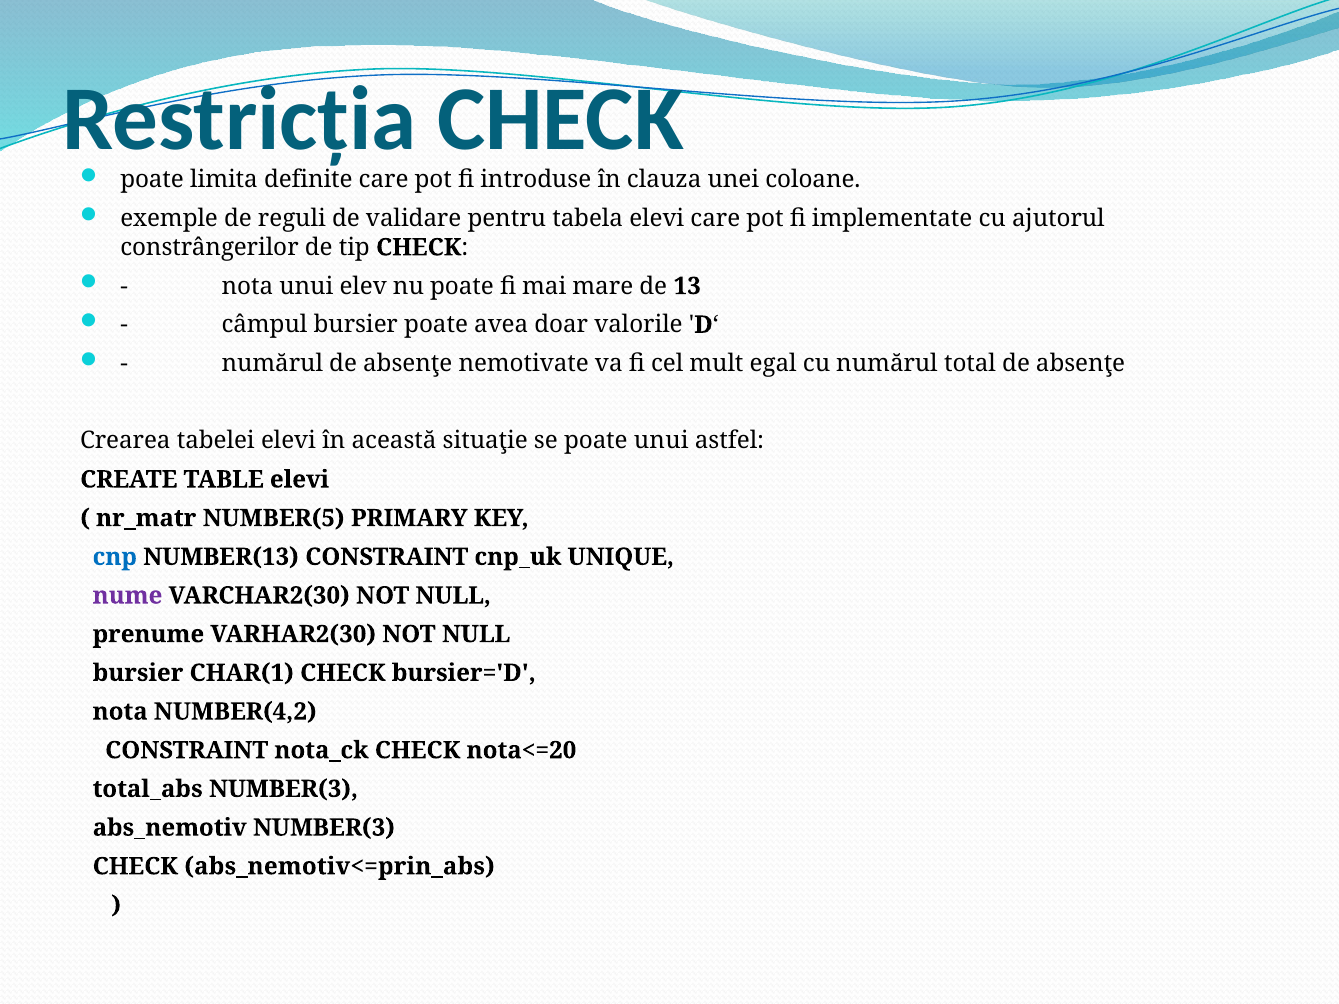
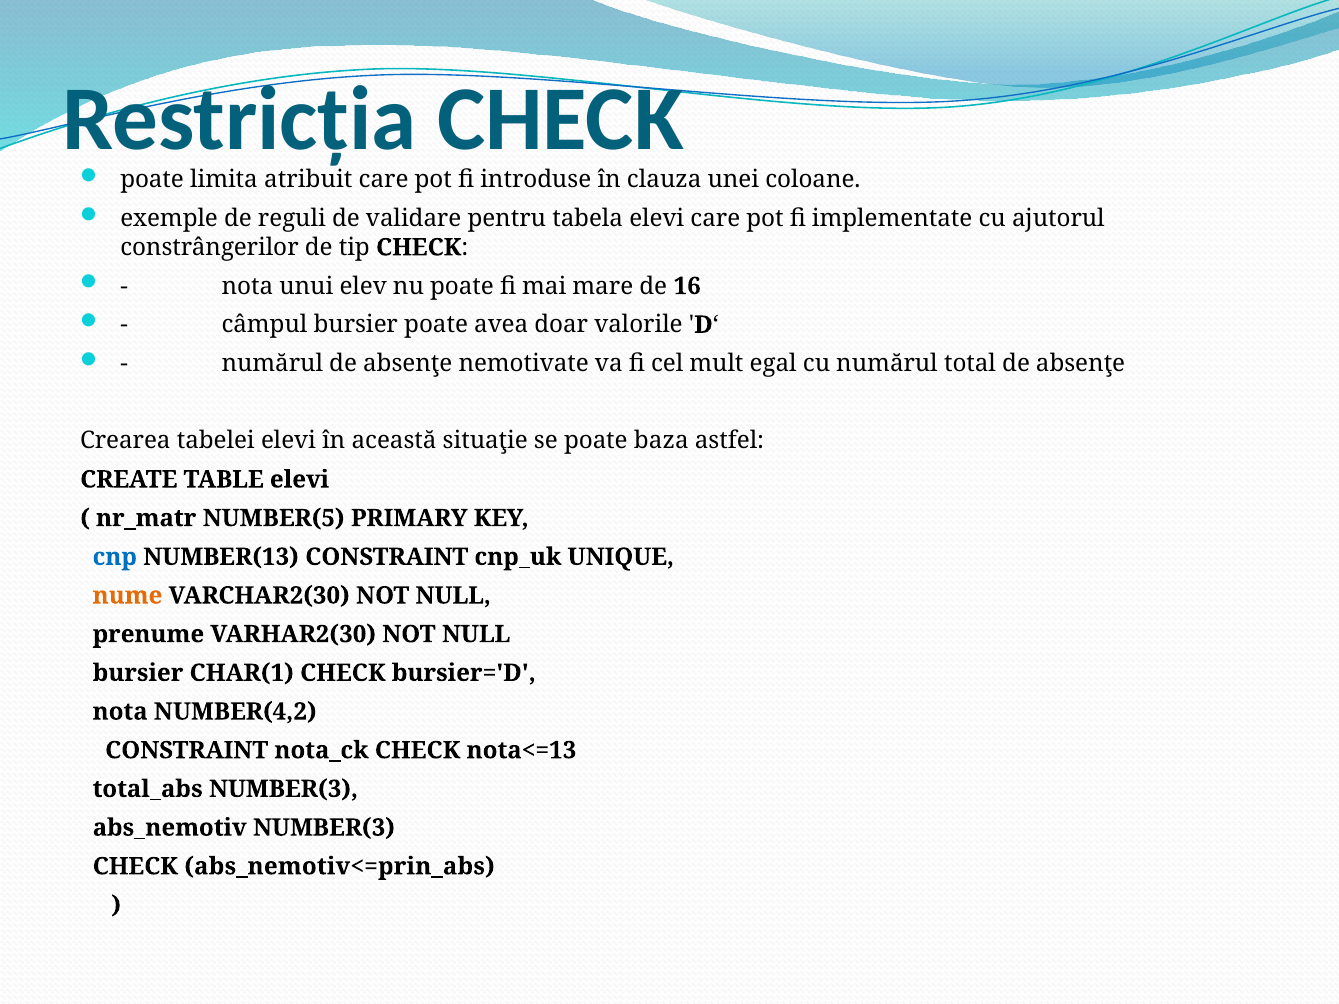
definite: definite -> atribuit (308, 180)
13: 13 -> 16 (687, 286)
poate unui: unui -> baza (661, 441)
nume colour: purple -> orange (127, 596)
nota<=20: nota<=20 -> nota<=13 (521, 751)
